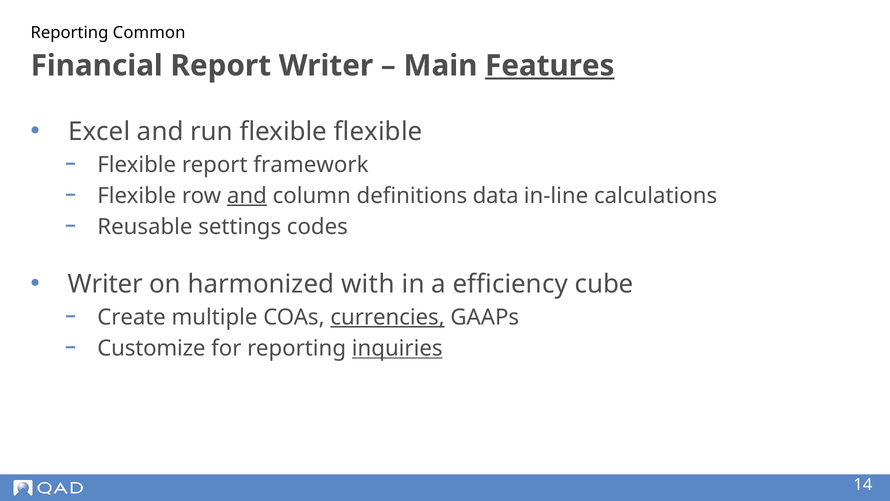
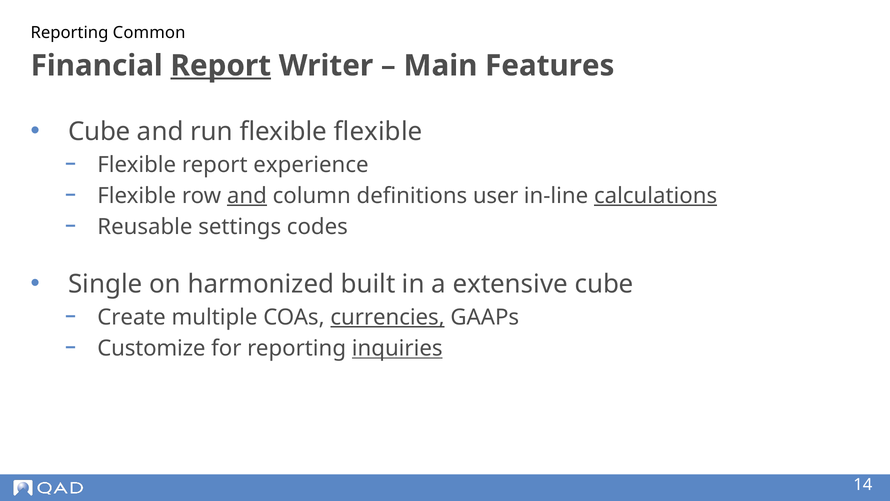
Report underline: none -> present (221, 66)
Features underline: present -> none (550, 66)
Excel: Excel -> Cube (99, 131)
framework: framework -> experience (311, 165)
data: data -> user (496, 196)
calculations underline: none -> present (656, 196)
Writer: Writer -> Single (105, 284)
with: with -> built (368, 284)
efficiency: efficiency -> extensive (510, 284)
